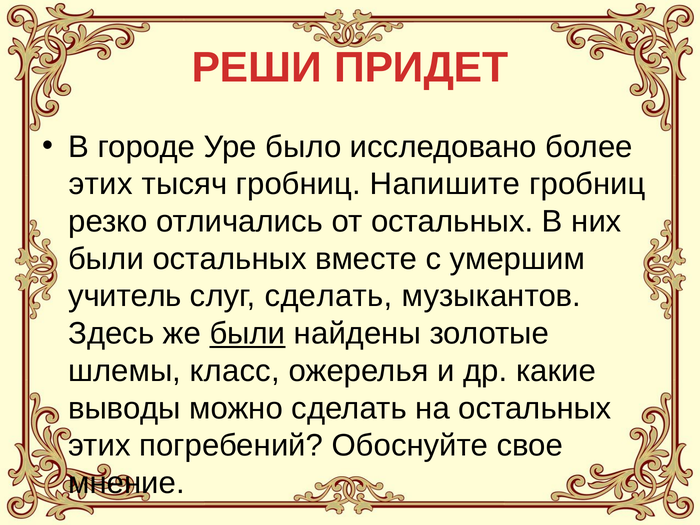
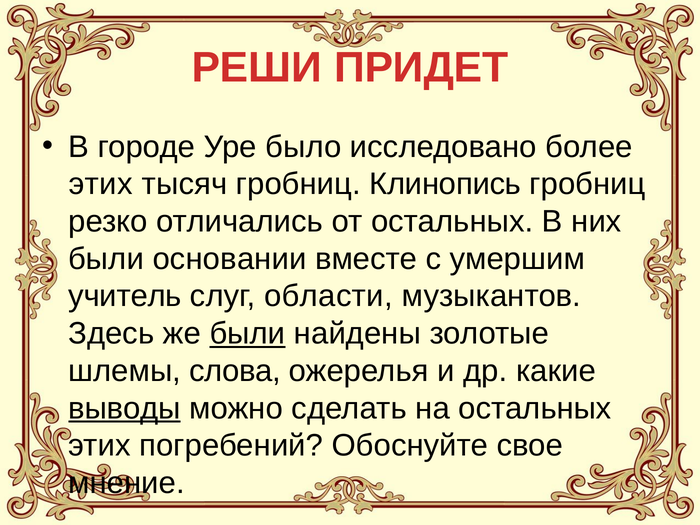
Напишите: Напишите -> Клинопись (445, 184)
были остальных: остальных -> основании (230, 259)
слуг сделать: сделать -> области (329, 296)
класс: класс -> слова (235, 371)
выводы underline: none -> present (124, 408)
